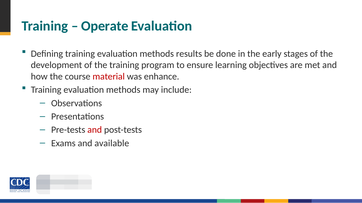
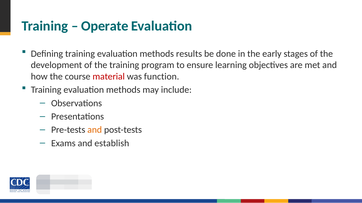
enhance: enhance -> function (162, 77)
and colour: red -> orange (95, 130)
available: available -> establish (112, 144)
